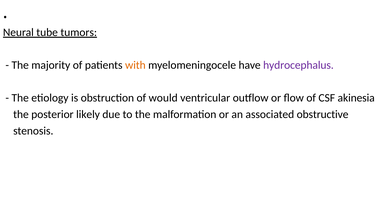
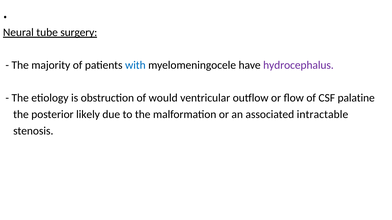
tumors: tumors -> surgery (79, 32)
with colour: orange -> blue (135, 65)
akinesia: akinesia -> palatine (356, 98)
obstructive: obstructive -> intractable (322, 115)
